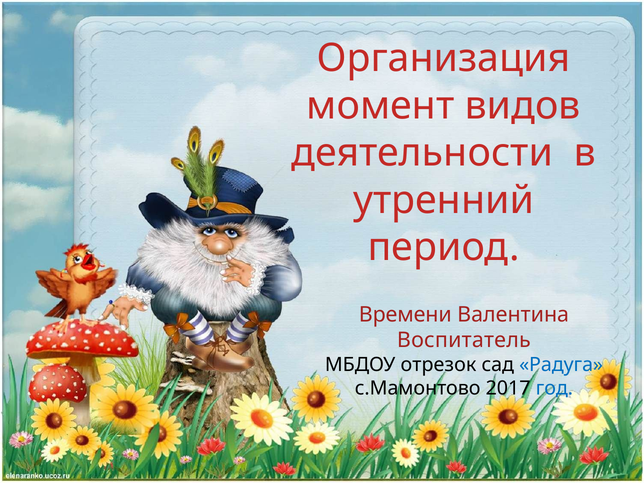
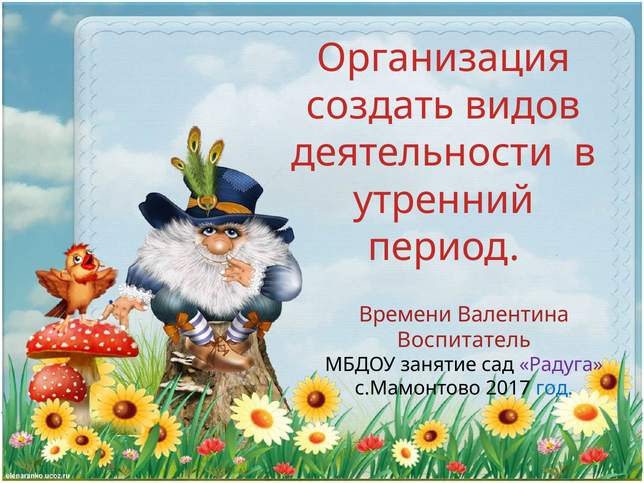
момент: момент -> создать (380, 106)
отрезок: отрезок -> занятие (439, 365)
Радуга colour: blue -> purple (561, 365)
